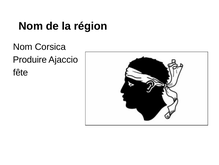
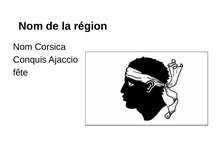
Produire: Produire -> Conquis (30, 59)
